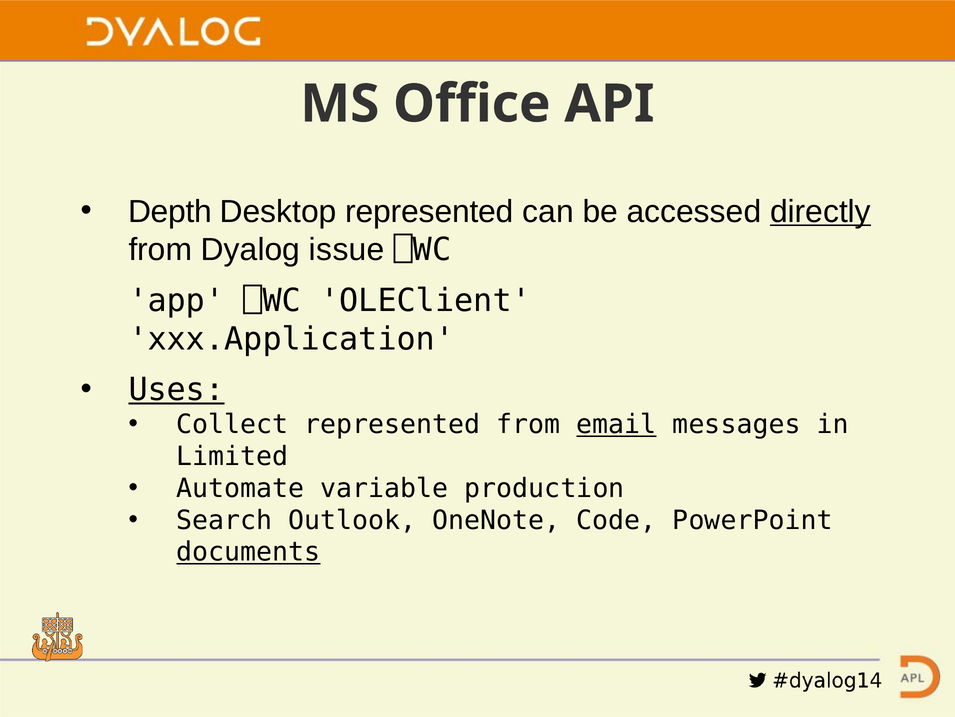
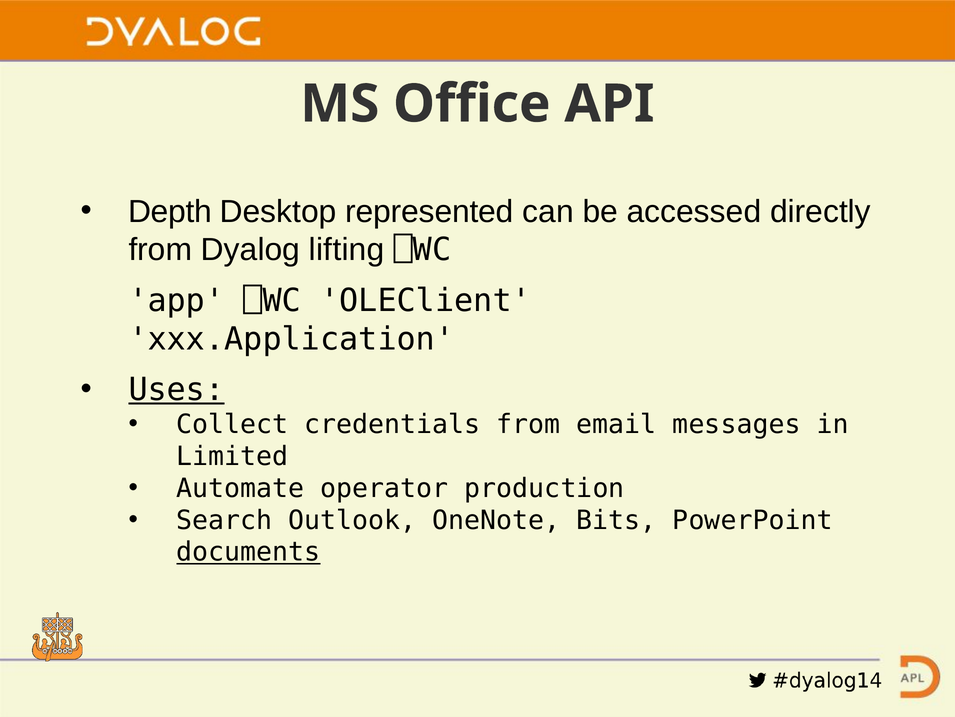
directly underline: present -> none (820, 211)
issue: issue -> lifting (347, 250)
Collect represented: represented -> credentials (392, 424)
email underline: present -> none (616, 424)
variable: variable -> operator (384, 488)
Code: Code -> Bits (616, 520)
